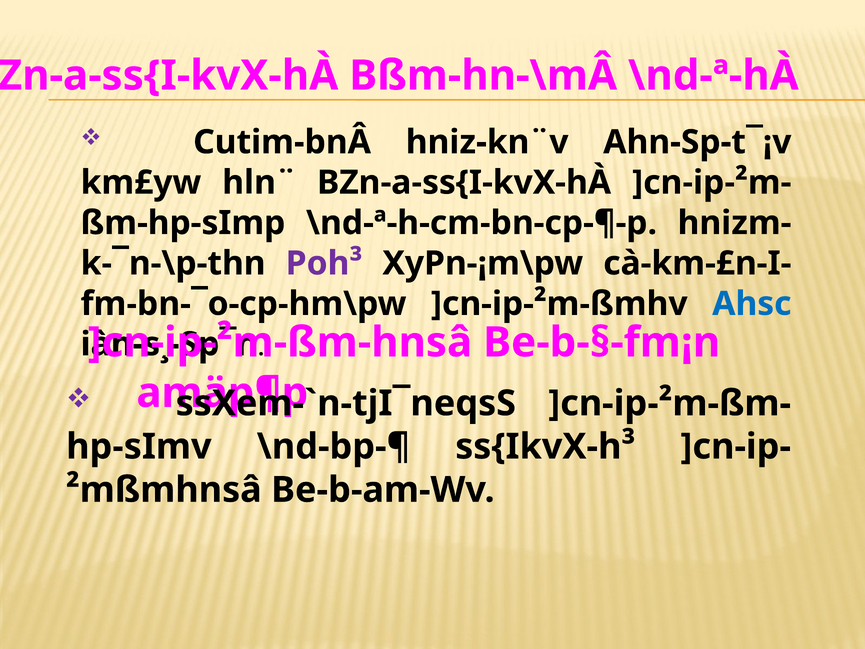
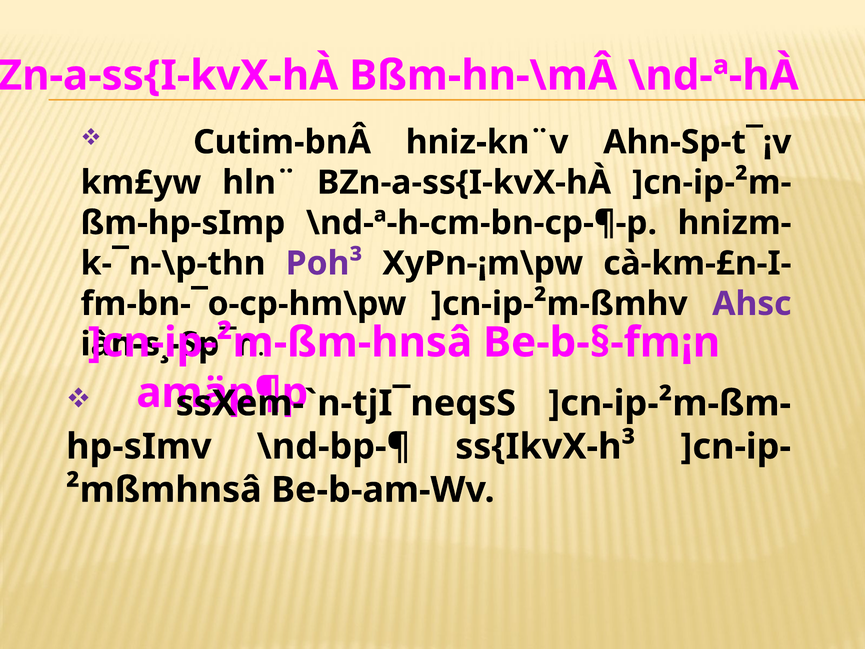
Ahsc colour: blue -> purple (752, 304)
